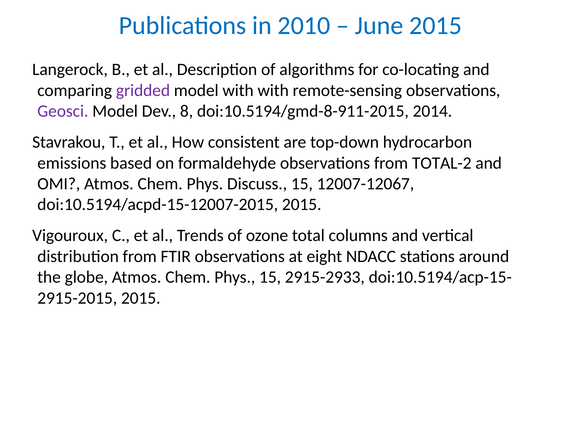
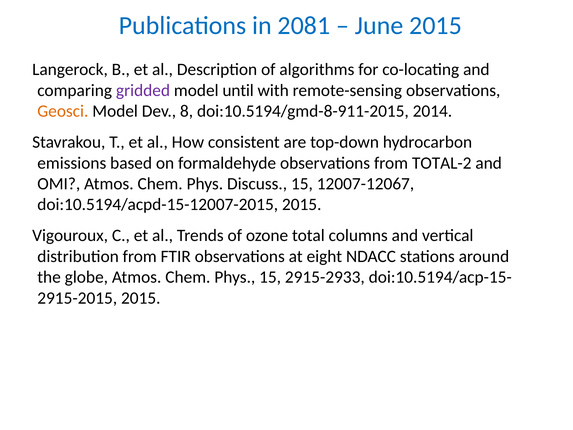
2010: 2010 -> 2081 (304, 26)
model with: with -> until (238, 90)
Geosci colour: purple -> orange (63, 111)
